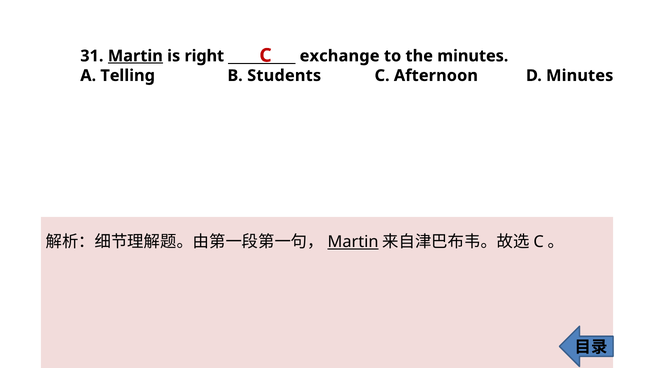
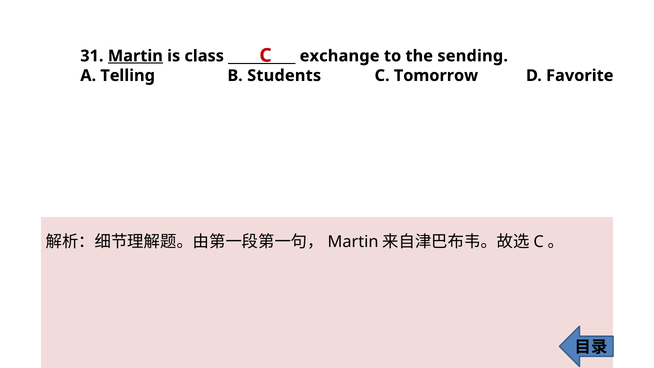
right: right -> class (204, 56)
the minutes: minutes -> sending (473, 56)
Afternoon: Afternoon -> Tomorrow (436, 76)
D Minutes: Minutes -> Favorite (580, 76)
Martin underline: present -> none (353, 242)
